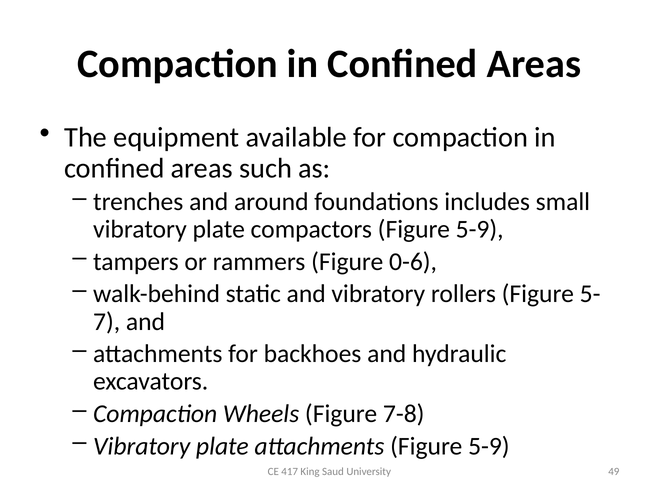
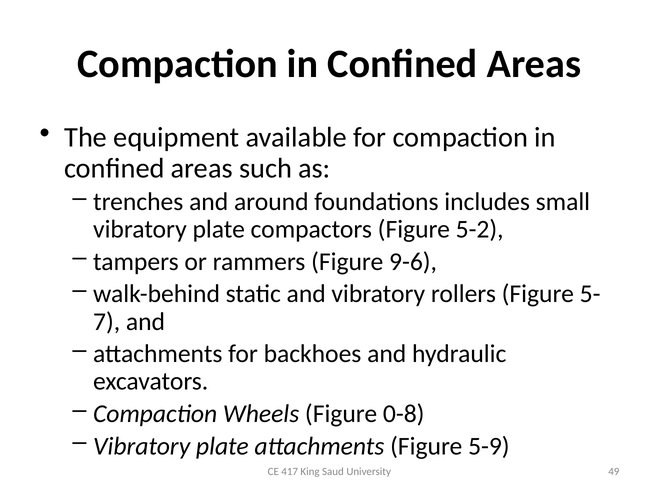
compactors Figure 5-9: 5-9 -> 5-2 (480, 229)
0-6: 0-6 -> 9-6 (413, 262)
7-8: 7-8 -> 0-8 (404, 414)
